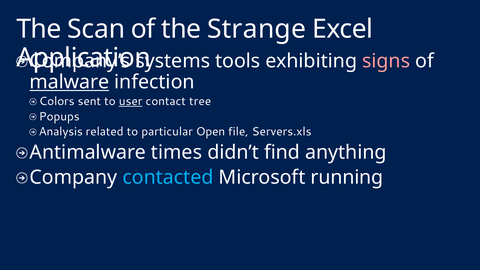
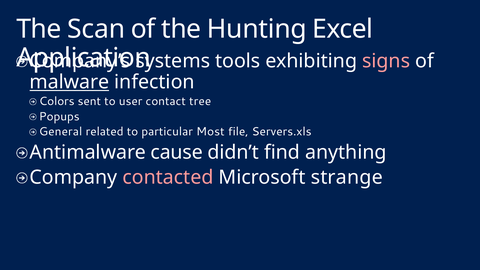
Strange: Strange -> Hunting (257, 29)
user underline: present -> none (131, 101)
Analysis: Analysis -> General (61, 132)
Open: Open -> Most (210, 132)
times: times -> cause (177, 152)
contacted colour: light blue -> pink (168, 177)
running: running -> strange (347, 177)
